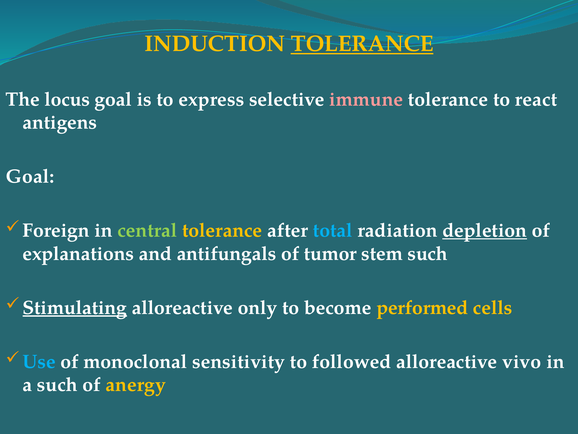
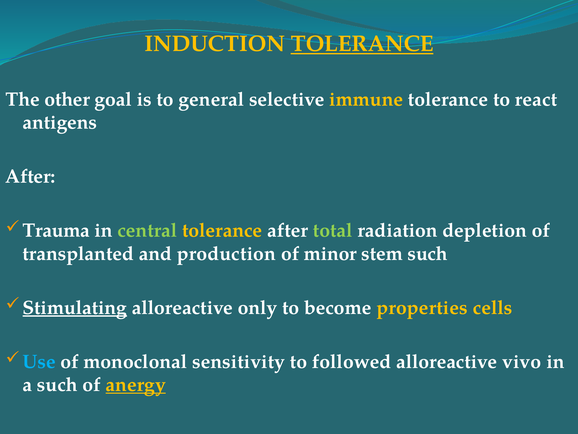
locus: locus -> other (67, 99)
express: express -> general (211, 99)
immune colour: pink -> yellow (366, 99)
Goal: Goal -> After (30, 176)
Foreign: Foreign -> Trauma (56, 230)
total colour: light blue -> light green (333, 230)
depletion underline: present -> none (485, 230)
explanations: explanations -> transplanted (78, 253)
antifungals: antifungals -> production (226, 253)
tumor: tumor -> minor (330, 253)
performed: performed -> properties (422, 307)
anergy underline: none -> present (136, 384)
